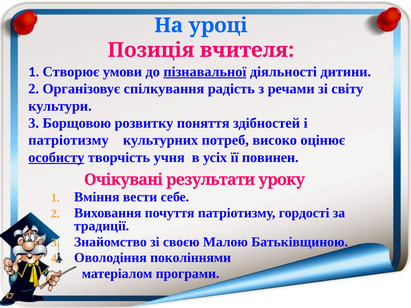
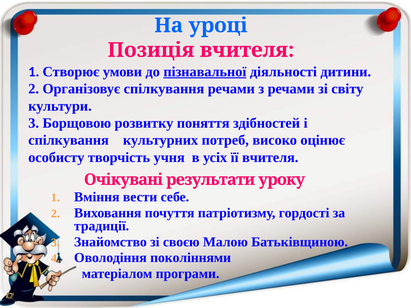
спілкування радість: радість -> речами (231, 89)
патріотизму: патріотизму -> спілкування (69, 140)
особисту underline: present -> none (56, 157)
її повинен: повинен -> вчителя (270, 157)
